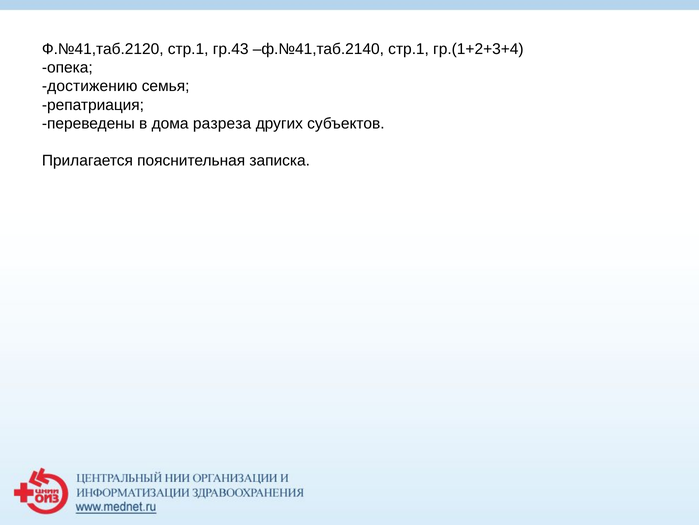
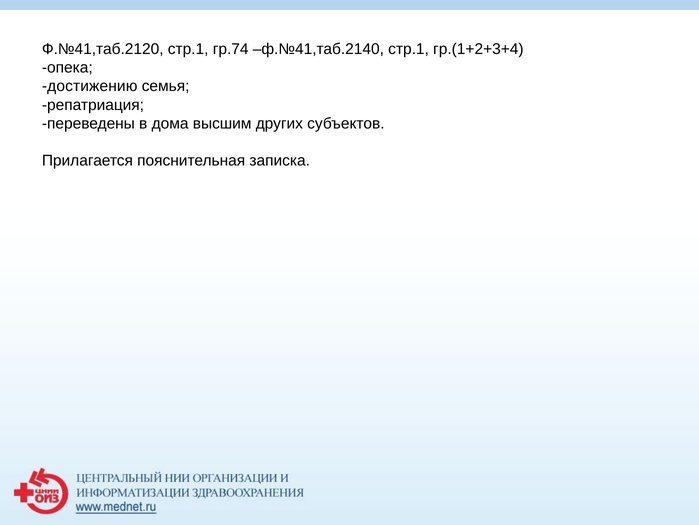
гр.43: гр.43 -> гр.74 (231, 49)
разреза: разреза -> высшим (222, 123)
